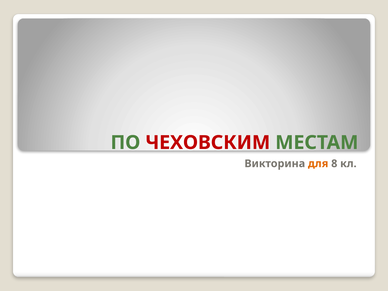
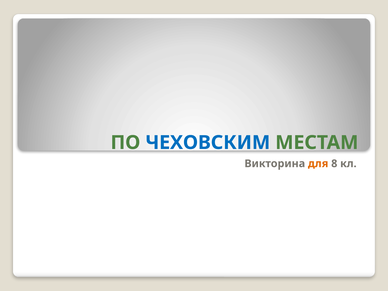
ЧЕХОВСКИМ colour: red -> blue (208, 143)
